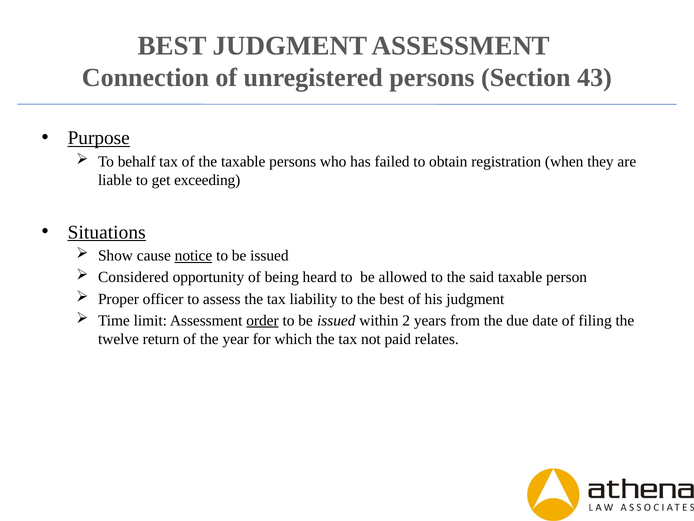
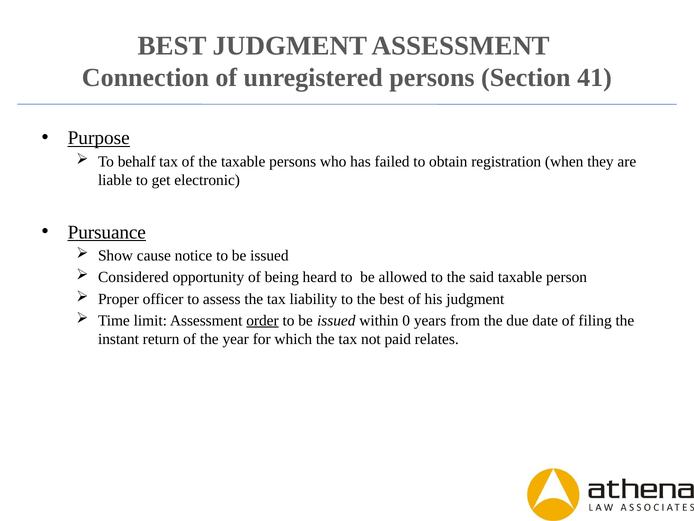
43: 43 -> 41 (595, 78)
exceeding: exceeding -> electronic (207, 180)
Situations: Situations -> Pursuance (107, 232)
notice underline: present -> none (193, 256)
2: 2 -> 0 (406, 320)
twelve: twelve -> instant (118, 339)
